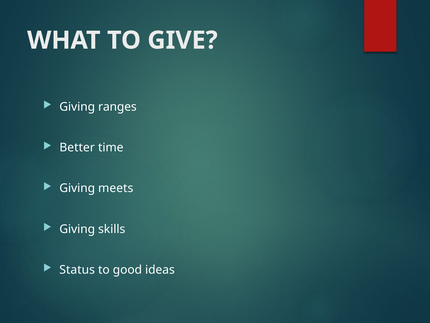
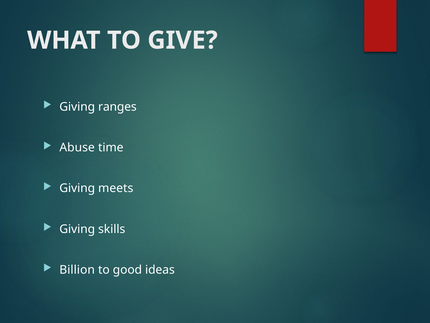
Better: Better -> Abuse (77, 147)
Status: Status -> Billion (77, 269)
